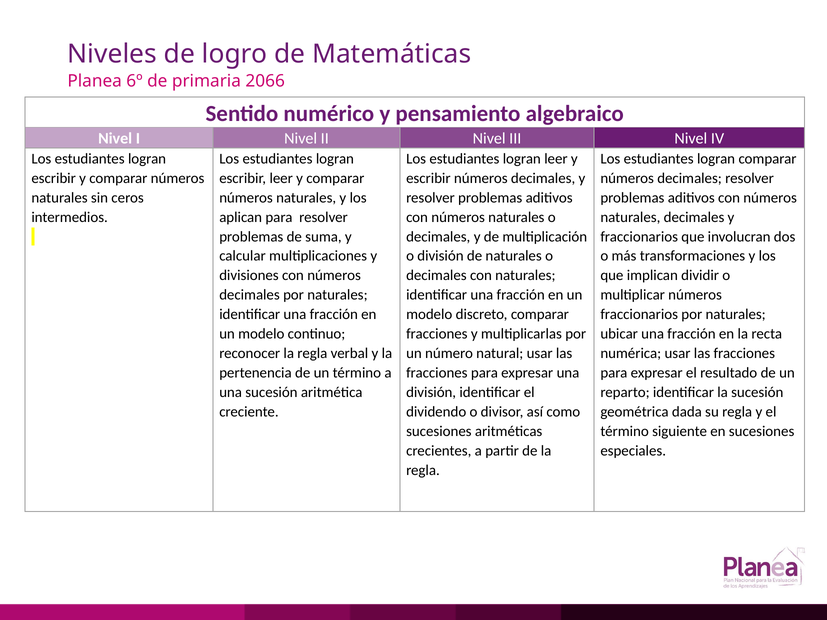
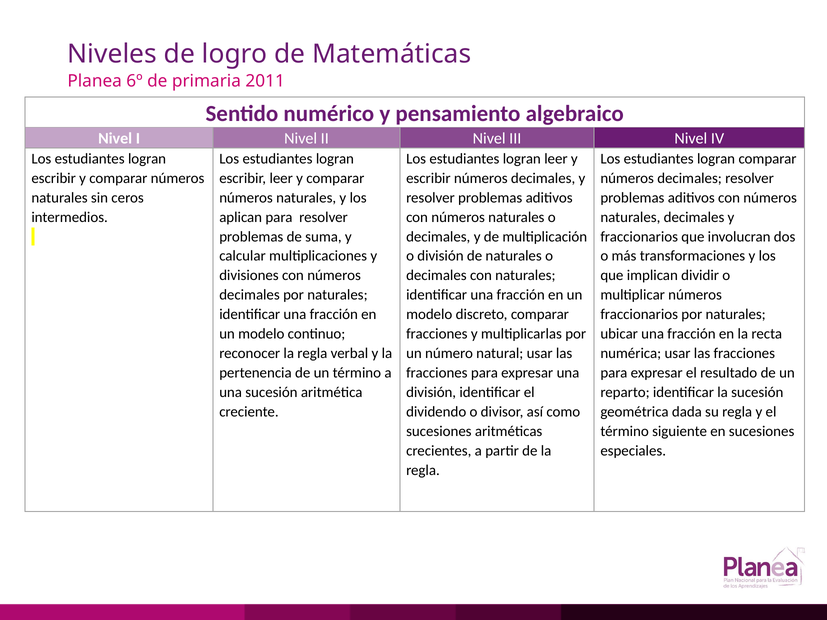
2066: 2066 -> 2011 (265, 81)
